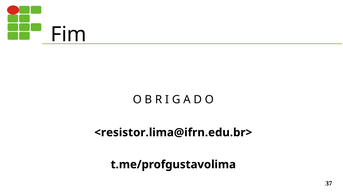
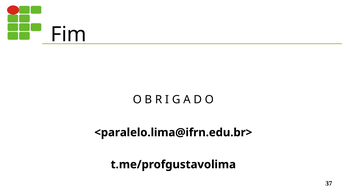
<resistor.lima@ifrn.edu.br>: <resistor.lima@ifrn.edu.br> -> <paralelo.lima@ifrn.edu.br> (173, 132)
